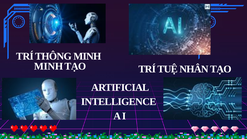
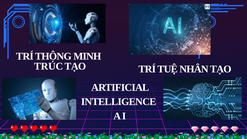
MINH: MINH -> TRÚC (49, 66)
